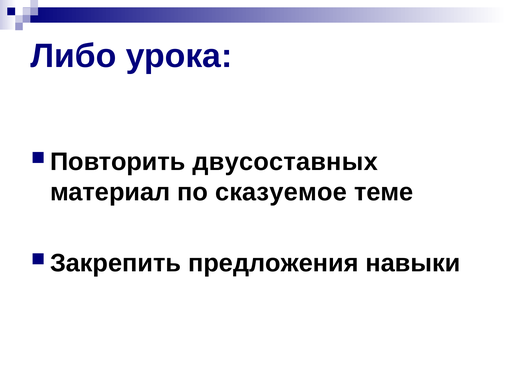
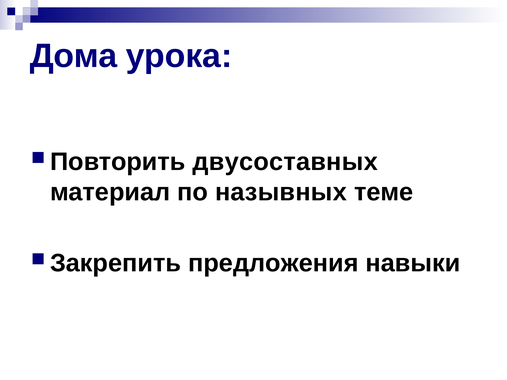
Либо: Либо -> Дома (74, 56)
сказуемое: сказуемое -> назывных (281, 192)
